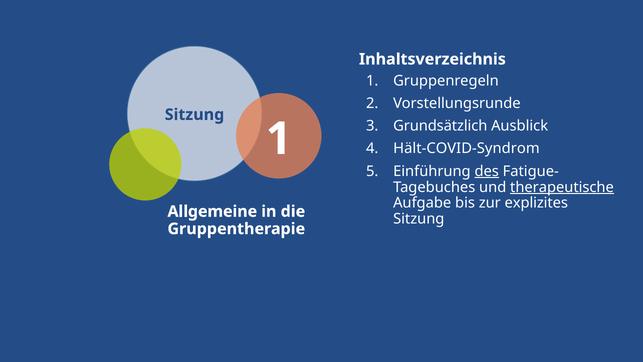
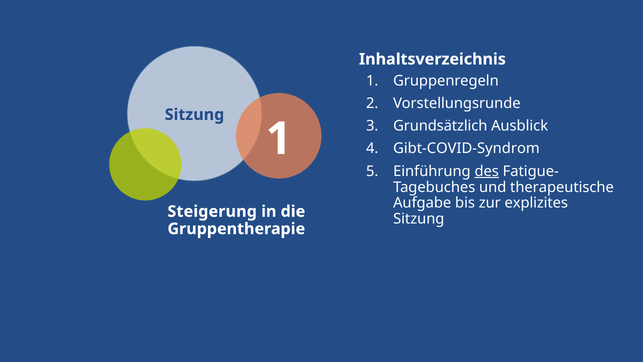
Hält-COVID-Syndrom: Hält-COVID-Syndrom -> Gibt-COVID-Syndrom (466, 148)
therapeutische underline: present -> none (562, 187)
Allgemeine: Allgemeine -> Steigerung (212, 211)
